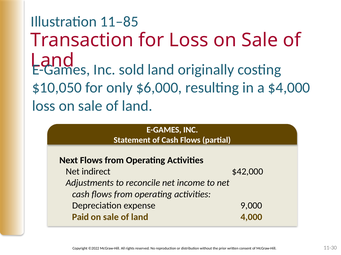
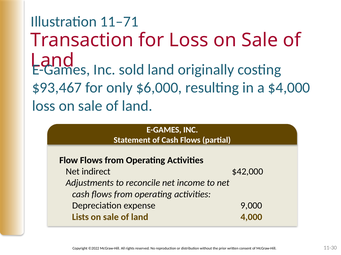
11–85: 11–85 -> 11–71 (119, 22)
$10,050: $10,050 -> $93,467 (57, 88)
Next: Next -> Flow (69, 161)
Paid: Paid -> Lists (80, 218)
